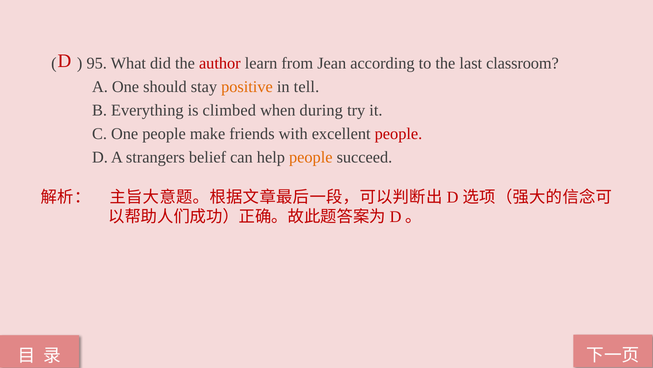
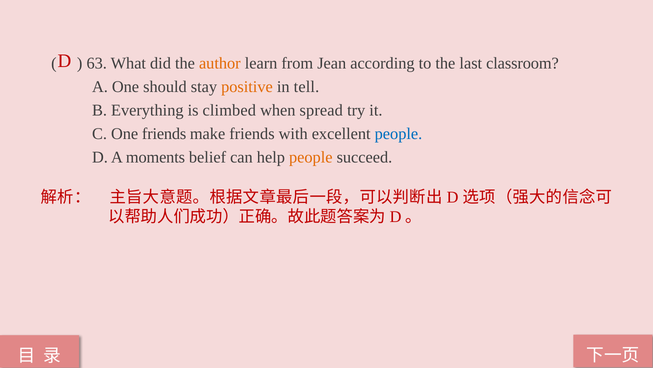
95: 95 -> 63 (97, 63)
author colour: red -> orange (220, 63)
during: during -> spread (321, 110)
One people: people -> friends (164, 134)
people colour: red -> blue (398, 134)
strangers: strangers -> moments (156, 157)
